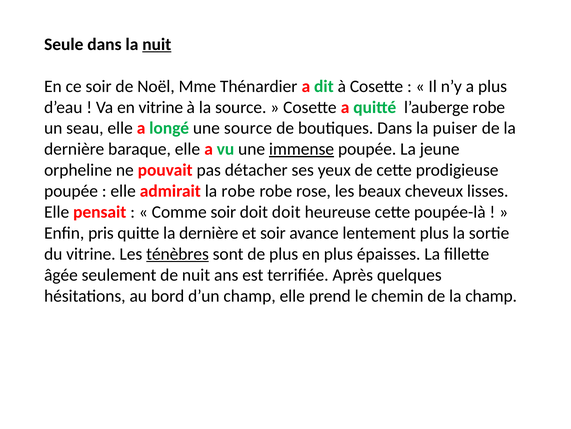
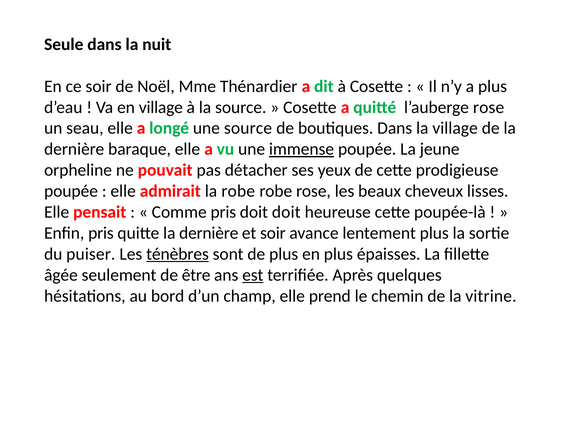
nuit underline: present -> none (157, 44)
en vitrine: vitrine -> village (161, 107)
l’auberge robe: robe -> rose (489, 107)
la puiser: puiser -> village (455, 128)
Comme soir: soir -> pris (223, 212)
du vitrine: vitrine -> puiser (91, 254)
de nuit: nuit -> être (196, 274)
est underline: none -> present (253, 274)
la champ: champ -> vitrine (491, 295)
